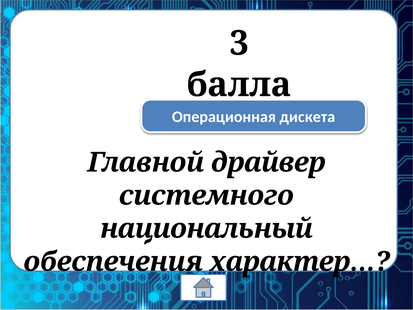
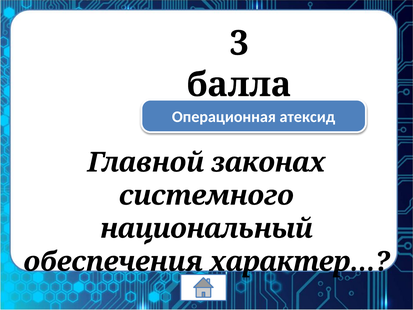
дискета: дискета -> атексид (307, 117)
драйвер: драйвер -> законах (268, 162)
